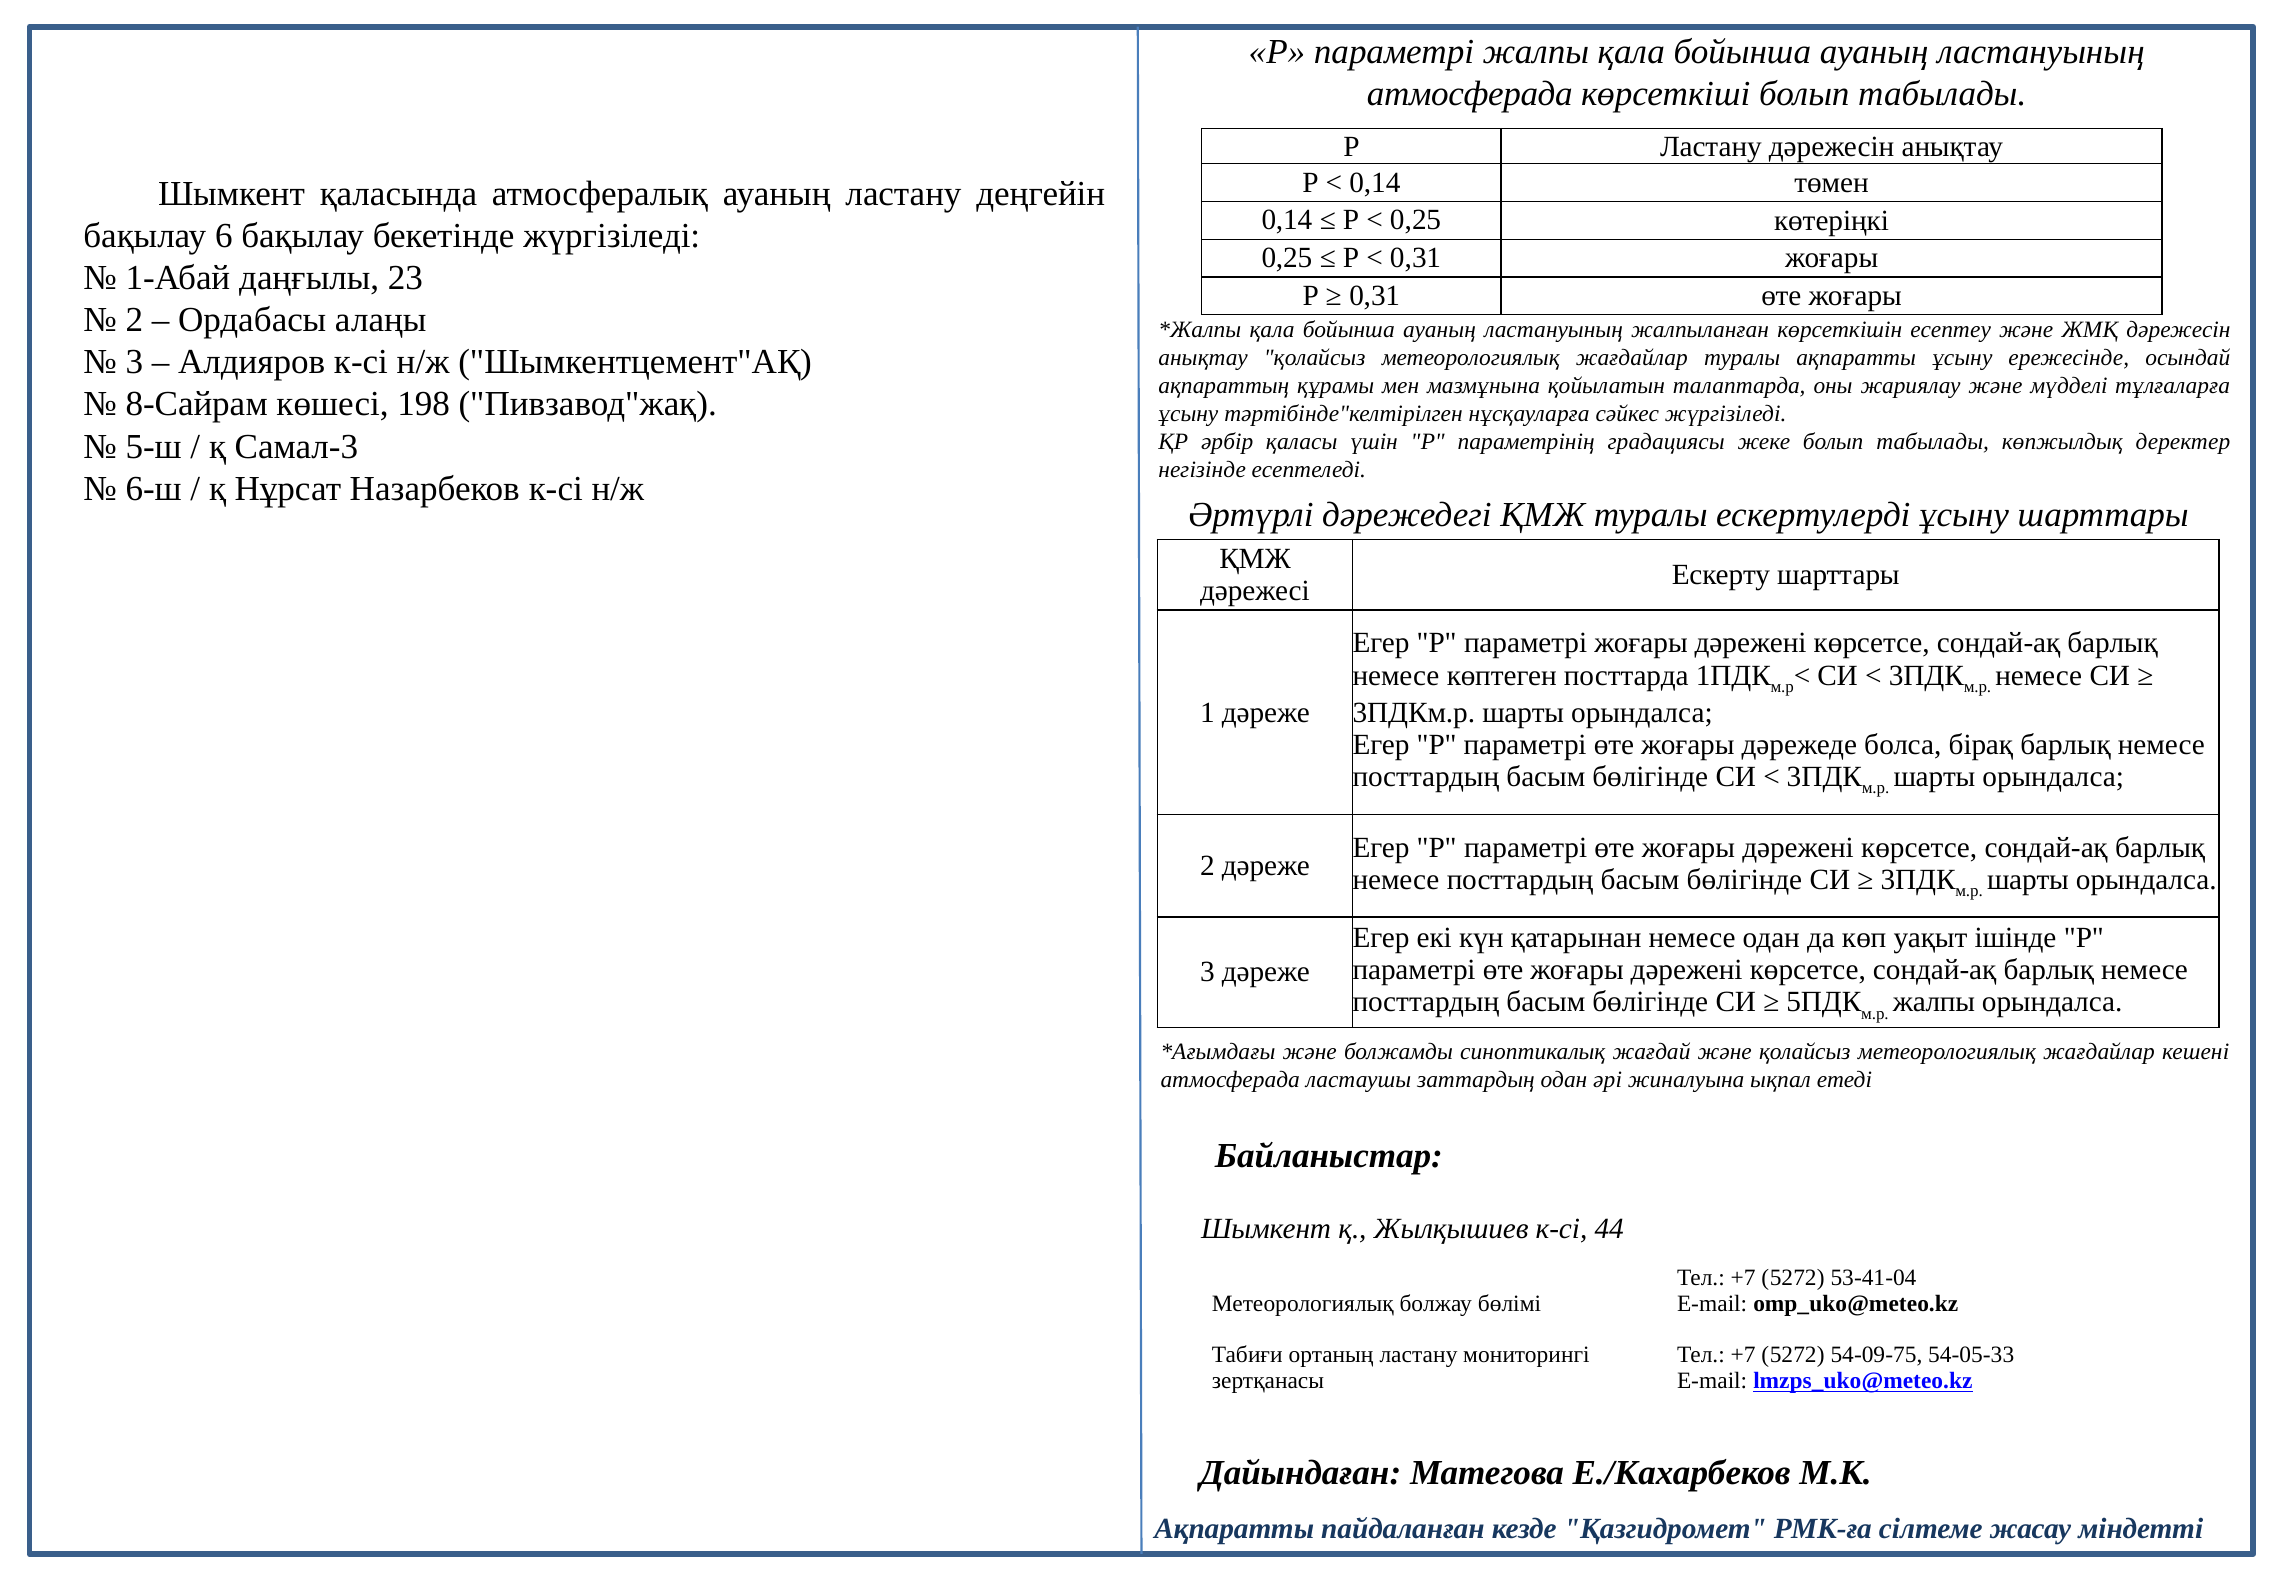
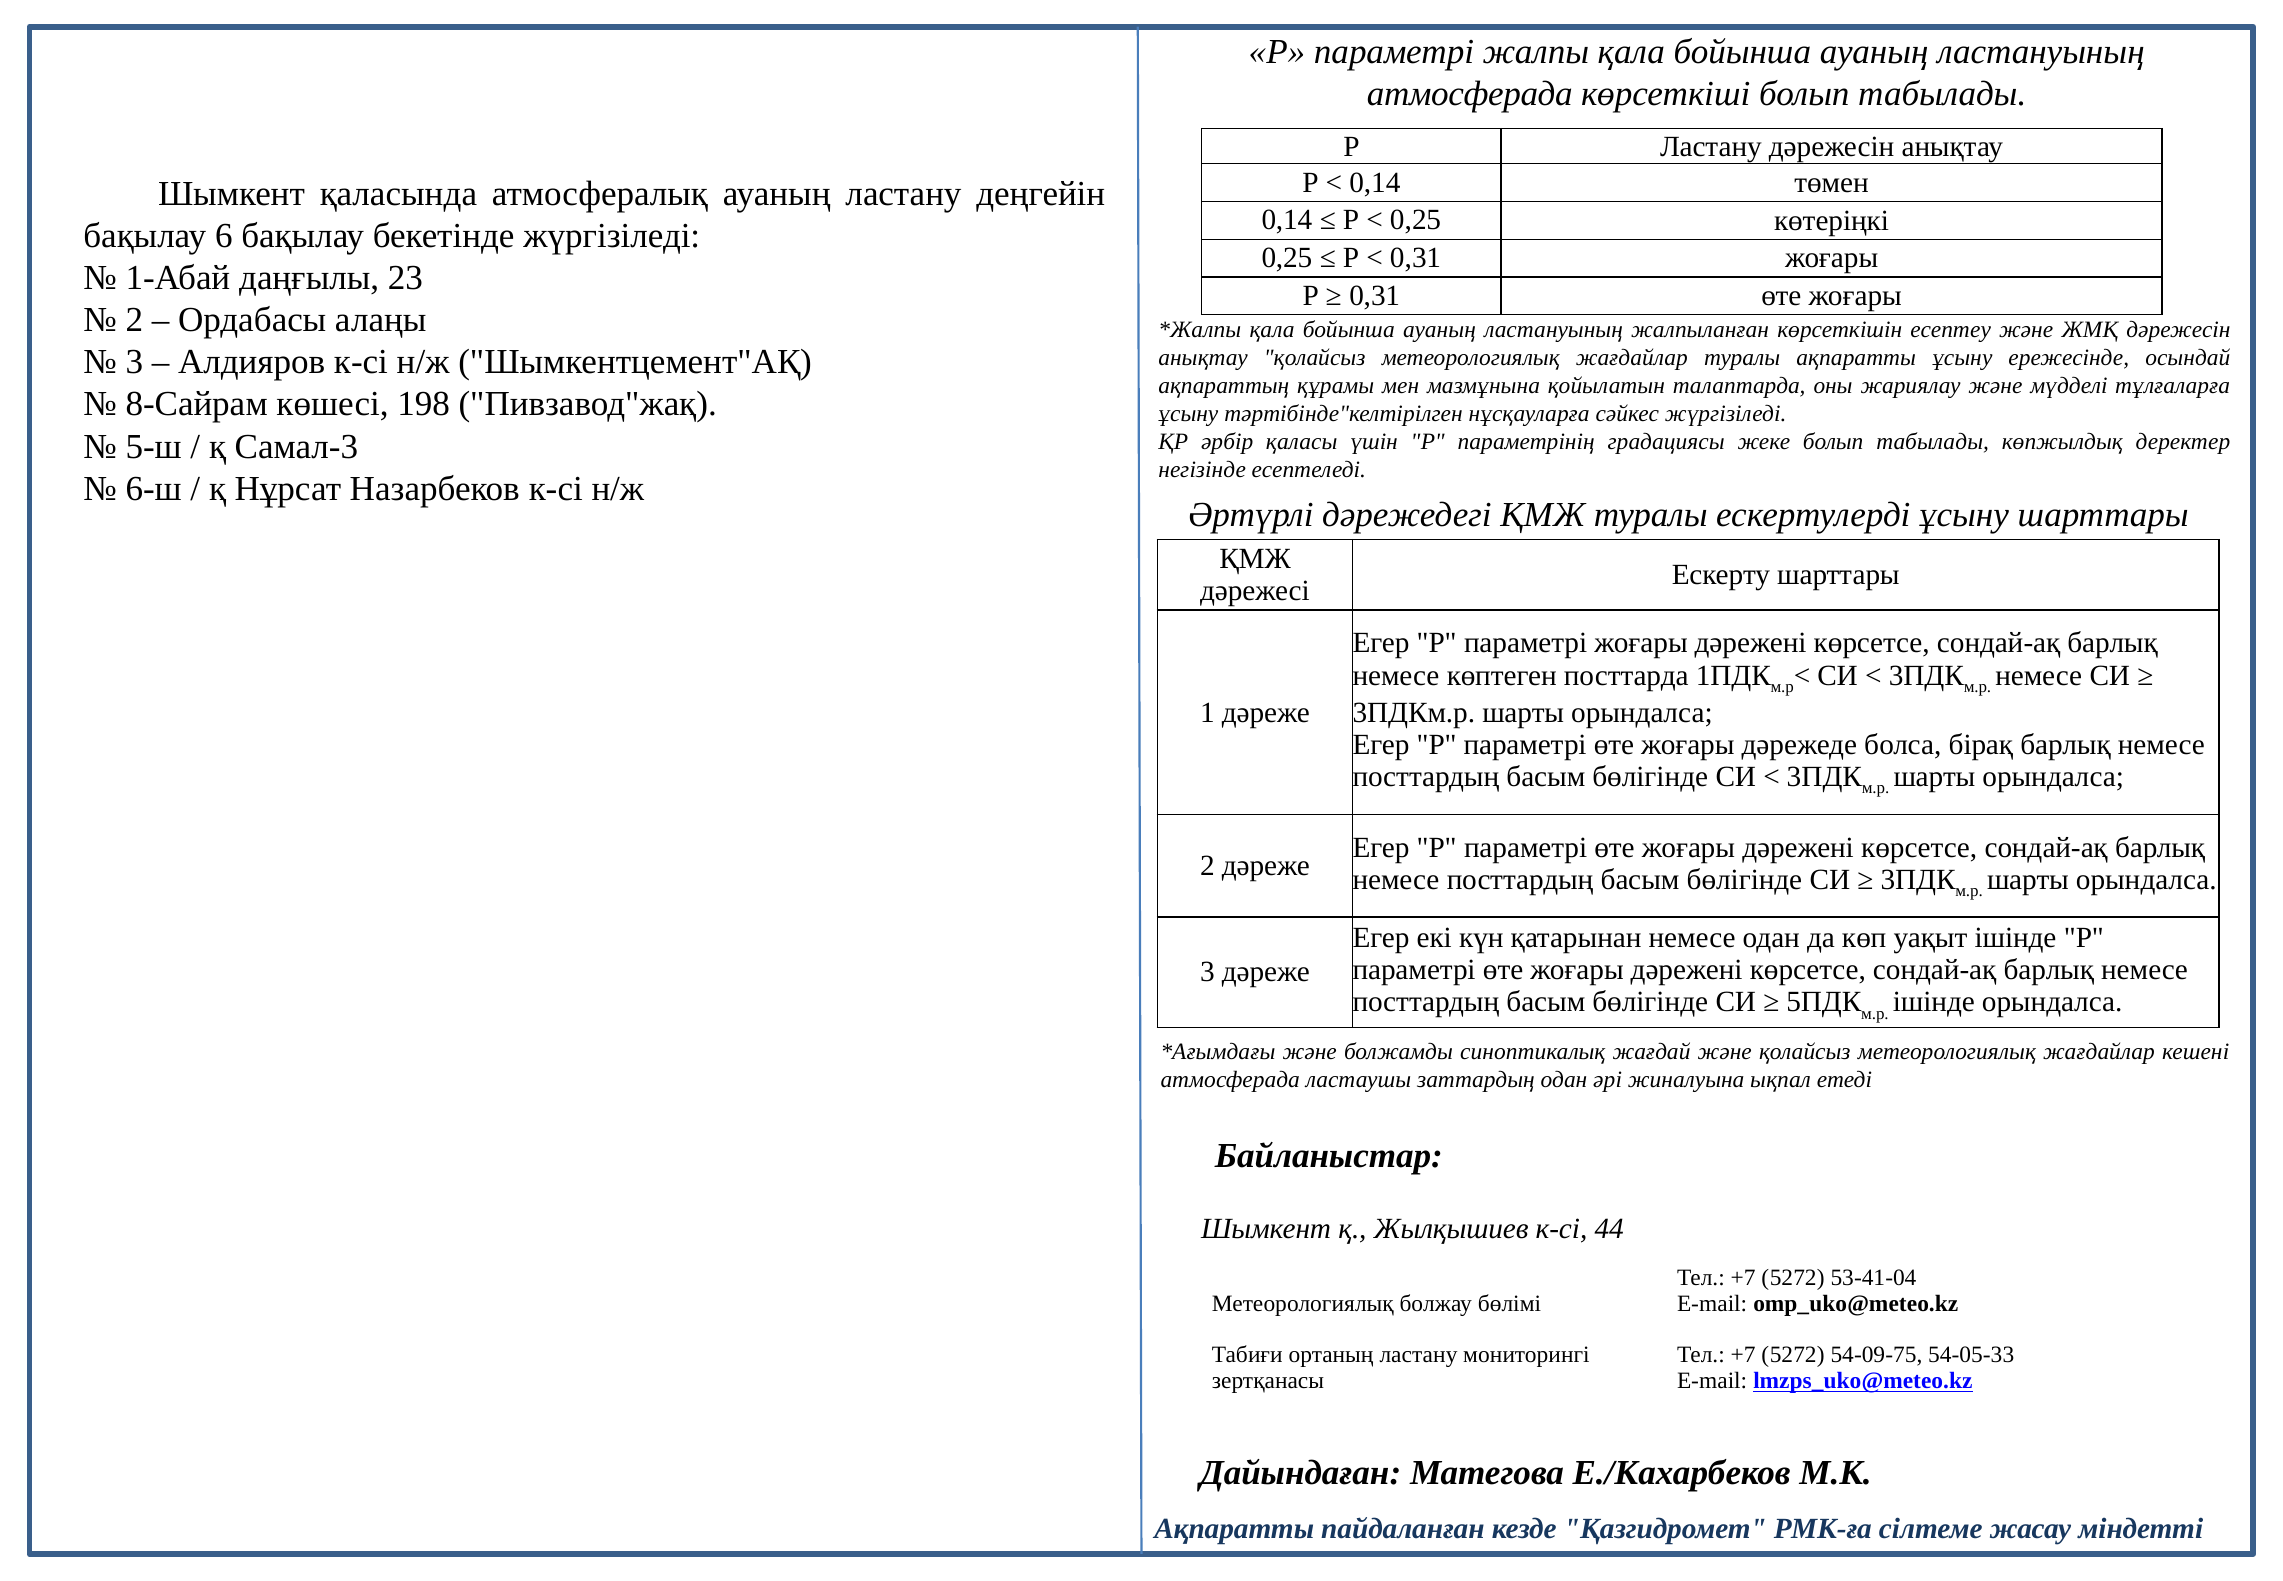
жалпы: жалпы -> ішінде (1934, 1002)
